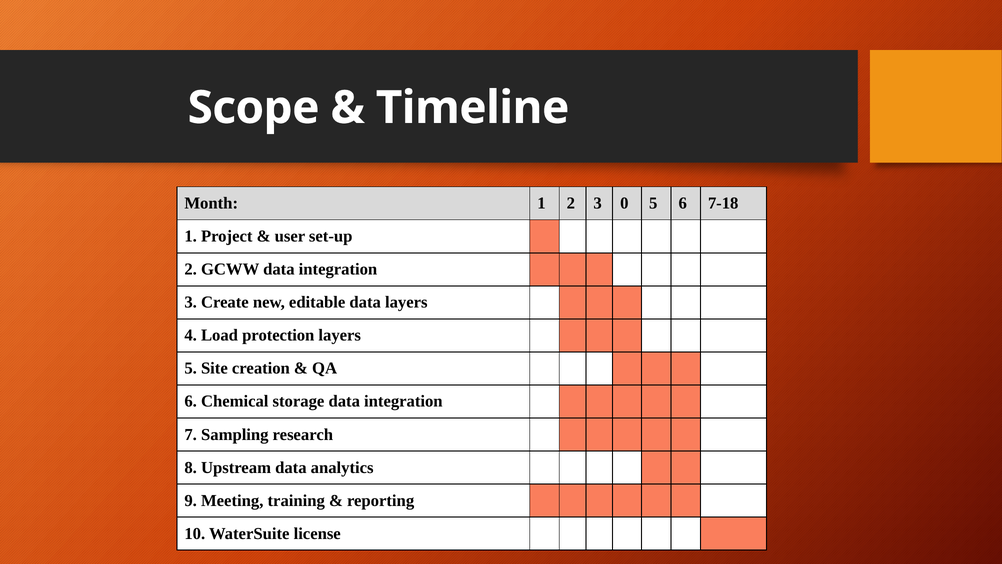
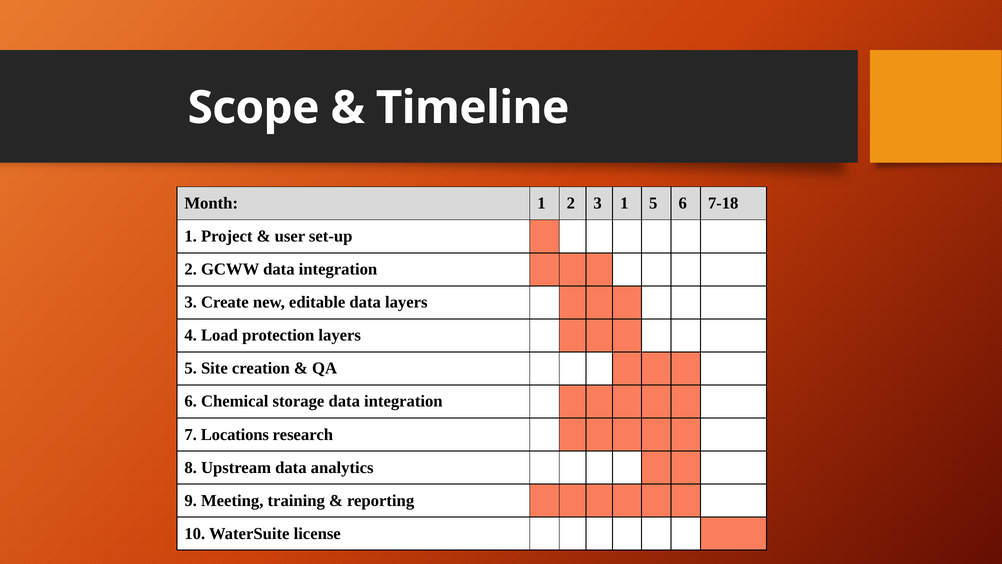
3 0: 0 -> 1 (624, 203)
Sampling: Sampling -> Locations (235, 434)
